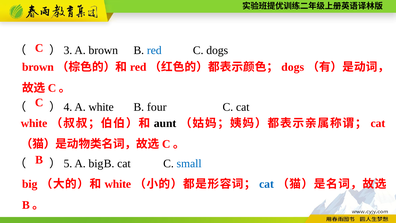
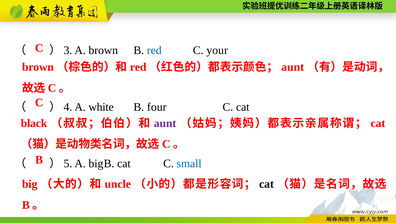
C dogs: dogs -> your (217, 50)
dogs: dogs -> aunt (293, 67)
white: white -> black (34, 123)
aunt colour: black -> purple (165, 123)
white: white -> uncle (118, 184)
cat colour: blue -> black (267, 184)
